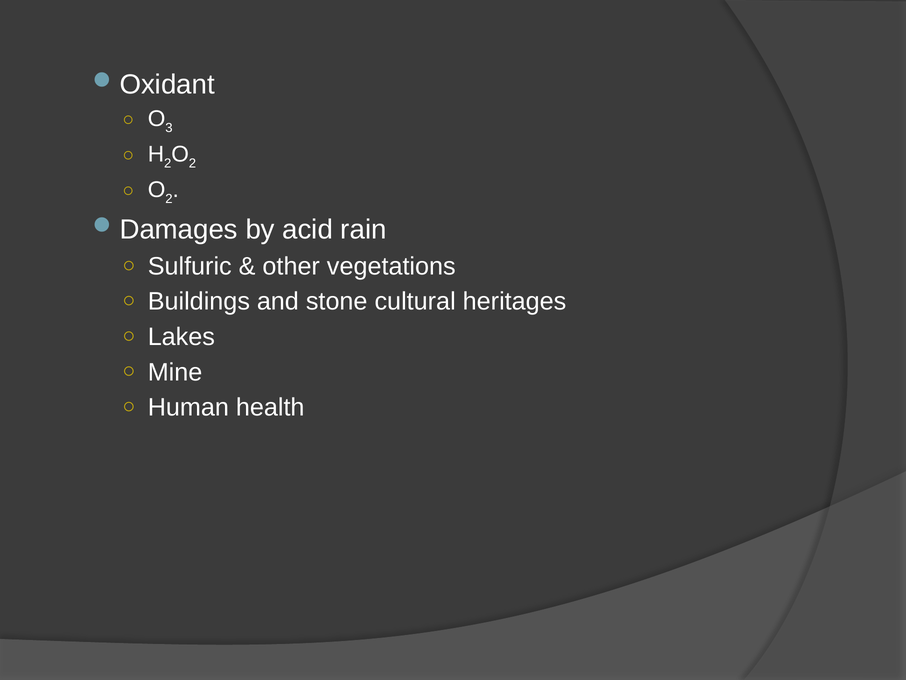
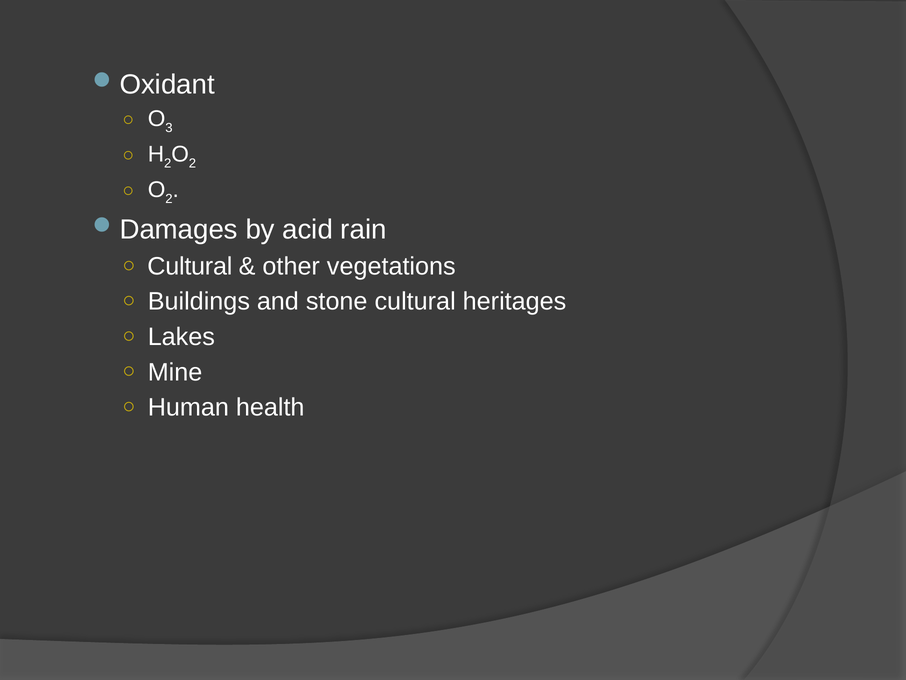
Sulfuric: Sulfuric -> Cultural (190, 266)
